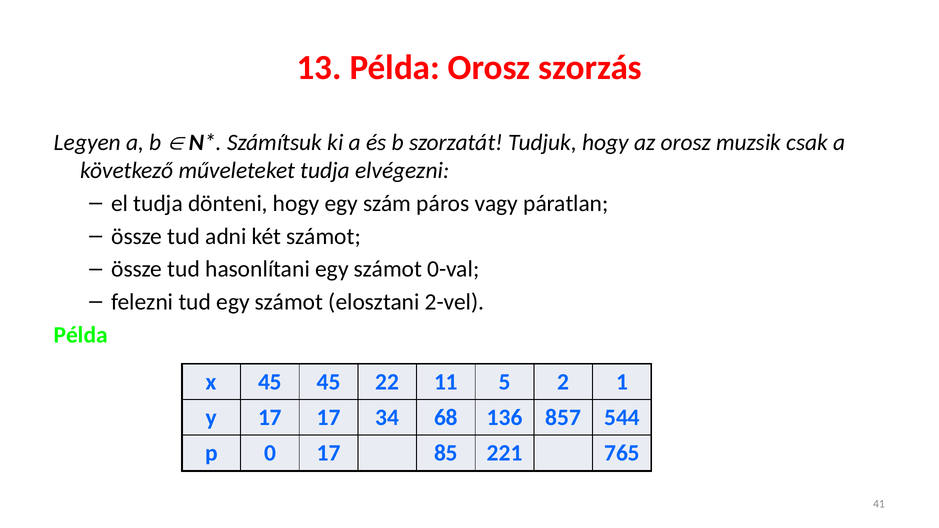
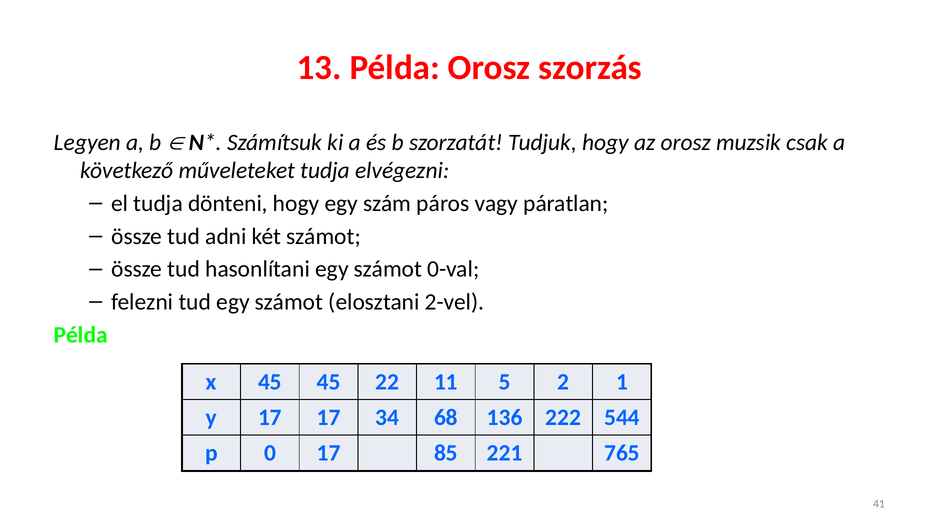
857: 857 -> 222 (563, 418)
